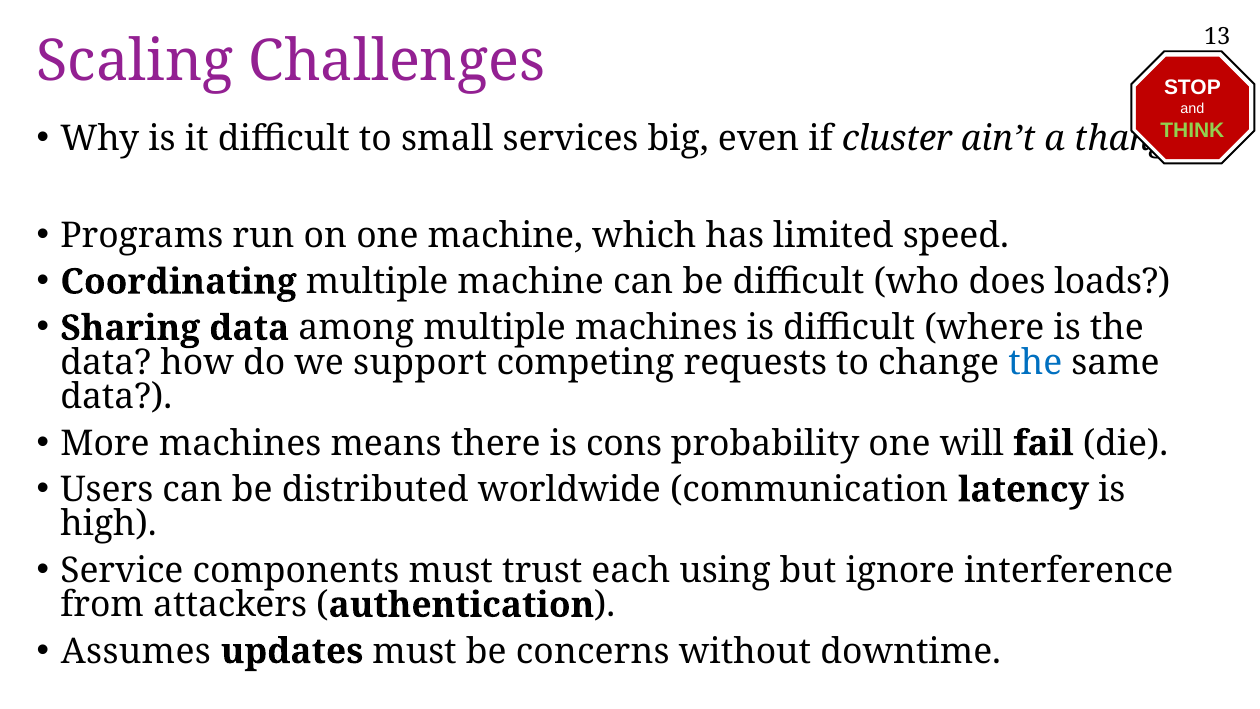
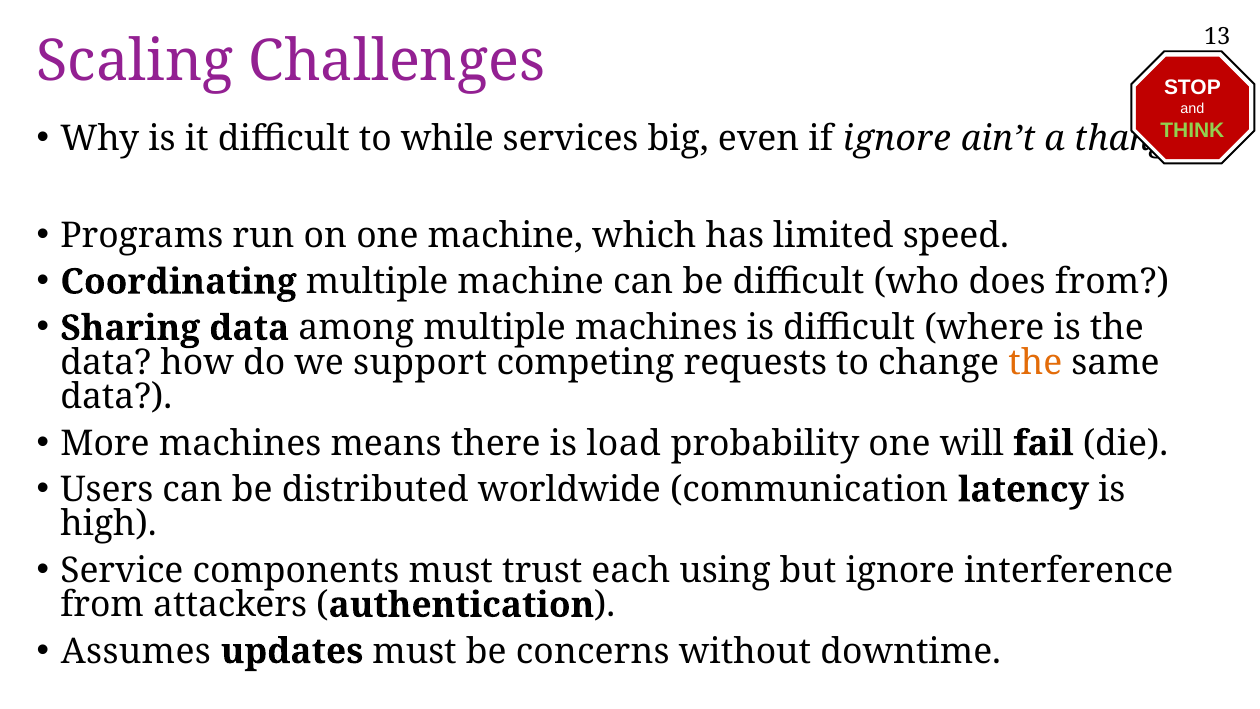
small: small -> while (447, 139)
if cluster: cluster -> ignore (897, 139)
does loads: loads -> from (1112, 282)
the colour: blue -> orange (1035, 363)
cons: cons -> load (624, 443)
